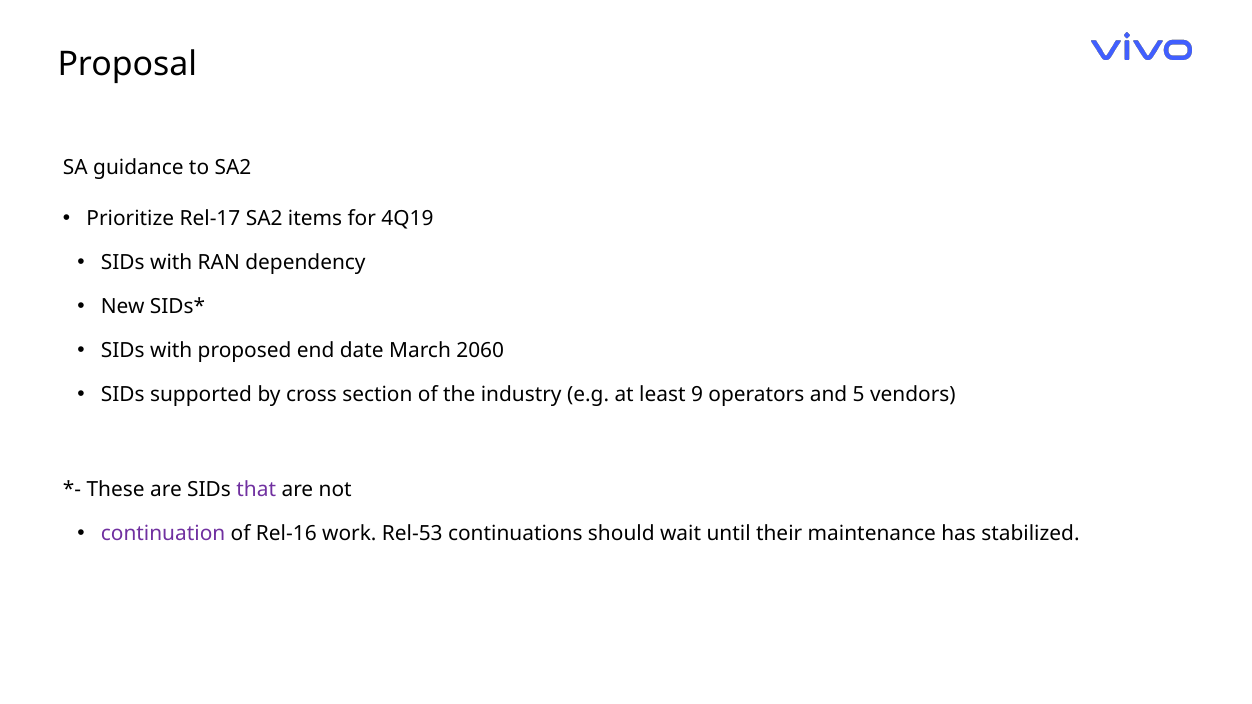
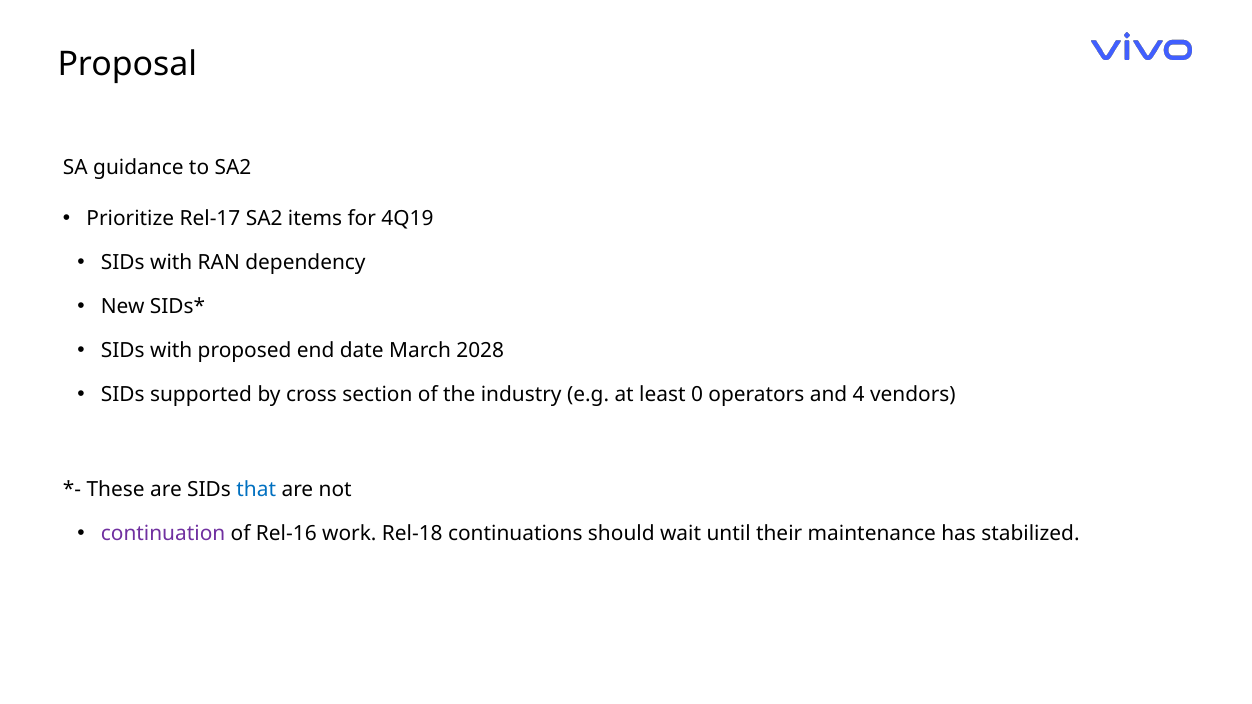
2060: 2060 -> 2028 (480, 351)
9: 9 -> 0 (697, 395)
5: 5 -> 4 (859, 395)
that colour: purple -> blue (256, 490)
Rel-53: Rel-53 -> Rel-18 (412, 534)
